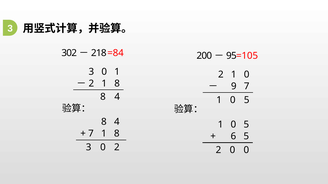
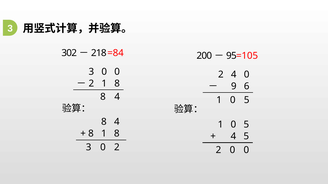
3 0 1: 1 -> 0 (117, 72)
1: 1 -> 4 (234, 75)
9 7: 7 -> 6 (247, 86)
7: 7 -> 8 (91, 134)
6: 6 -> 4 (233, 137)
